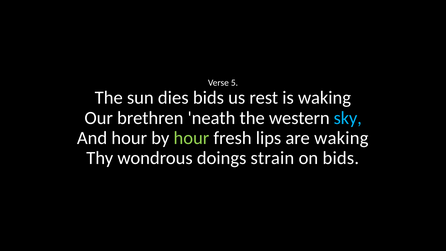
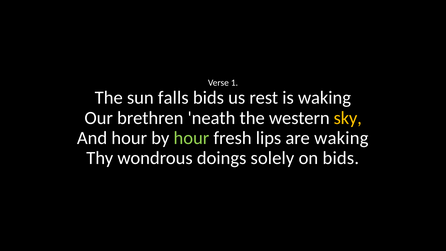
5: 5 -> 1 (234, 83)
dies: dies -> falls (173, 98)
sky colour: light blue -> yellow (348, 118)
strain: strain -> solely (272, 158)
